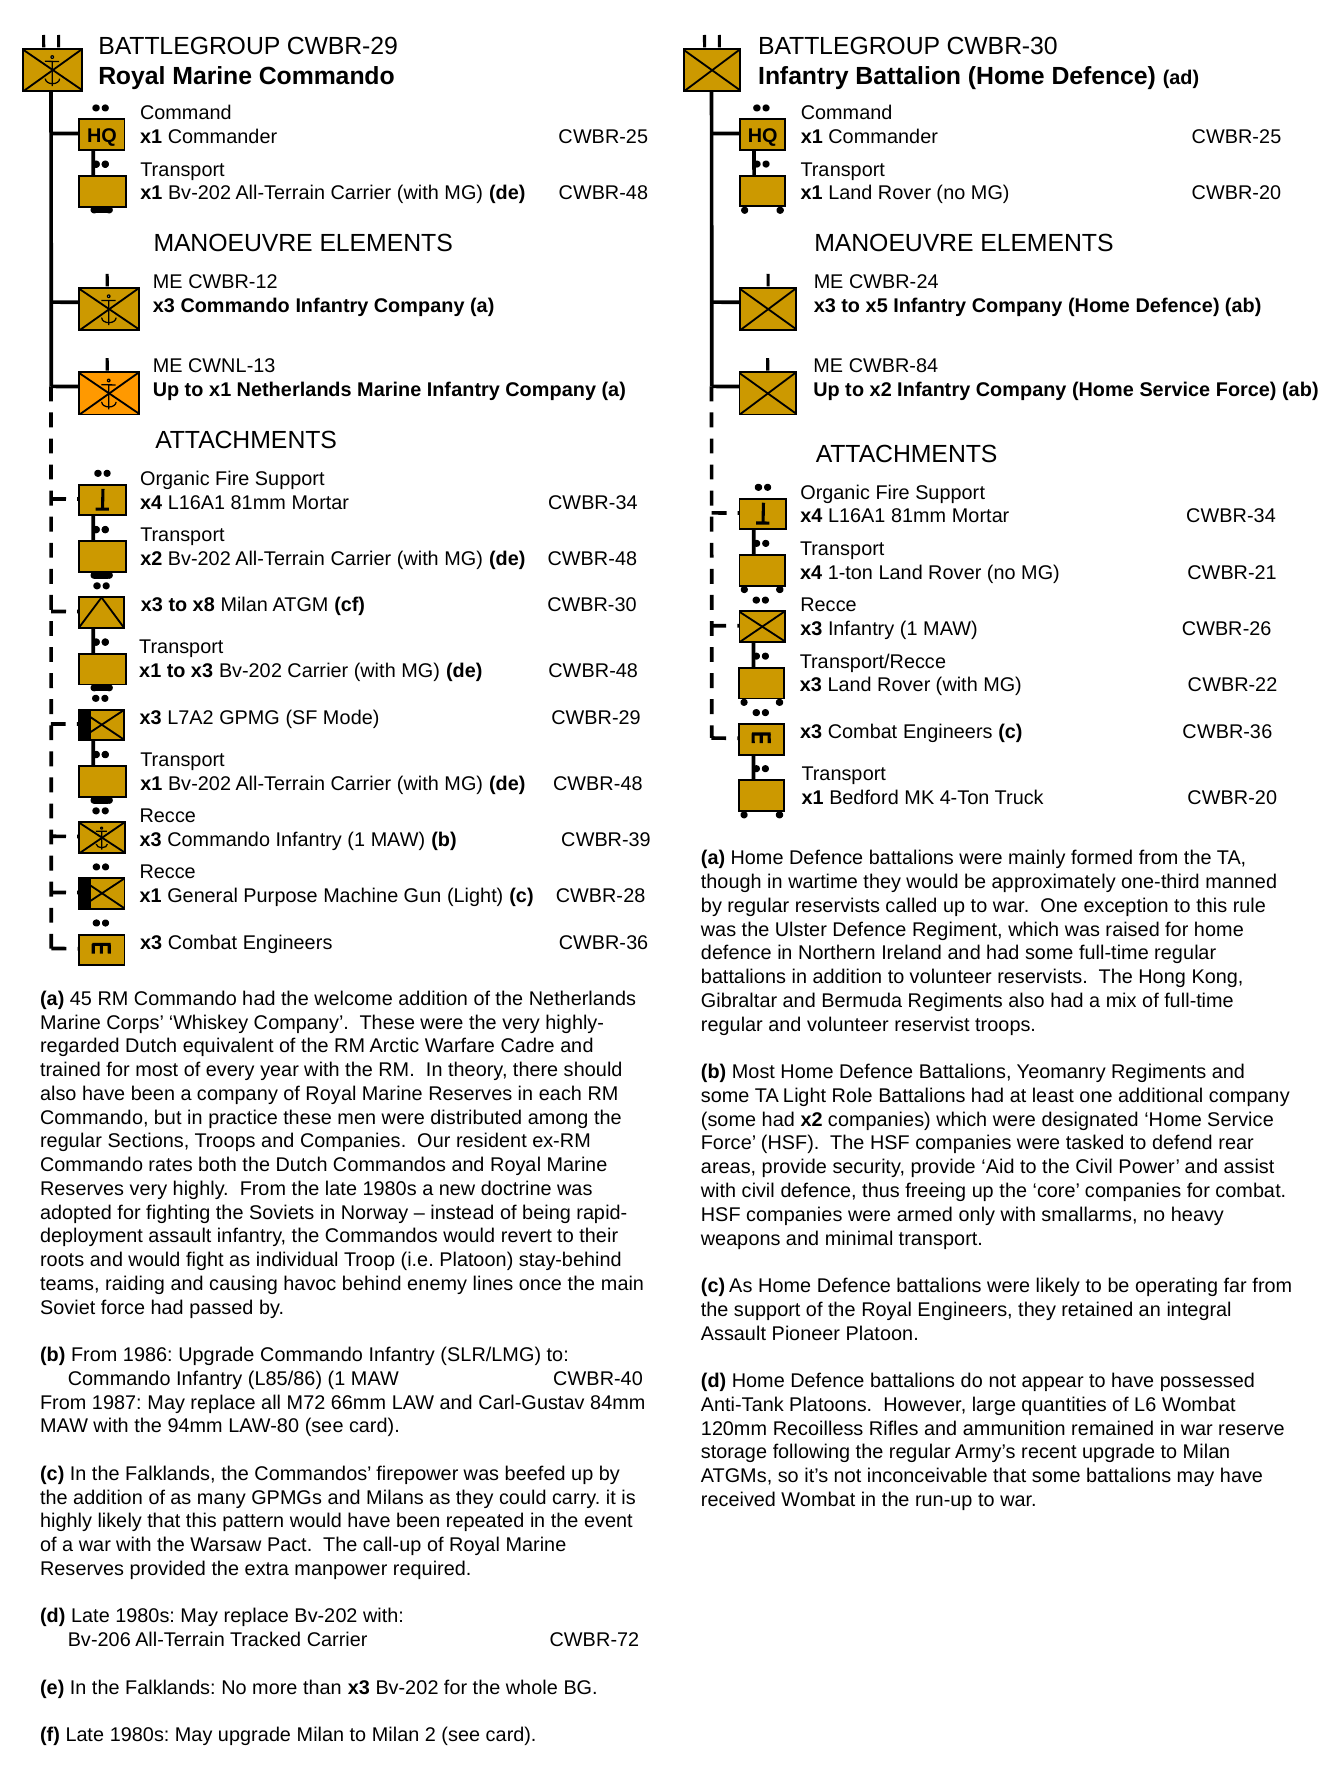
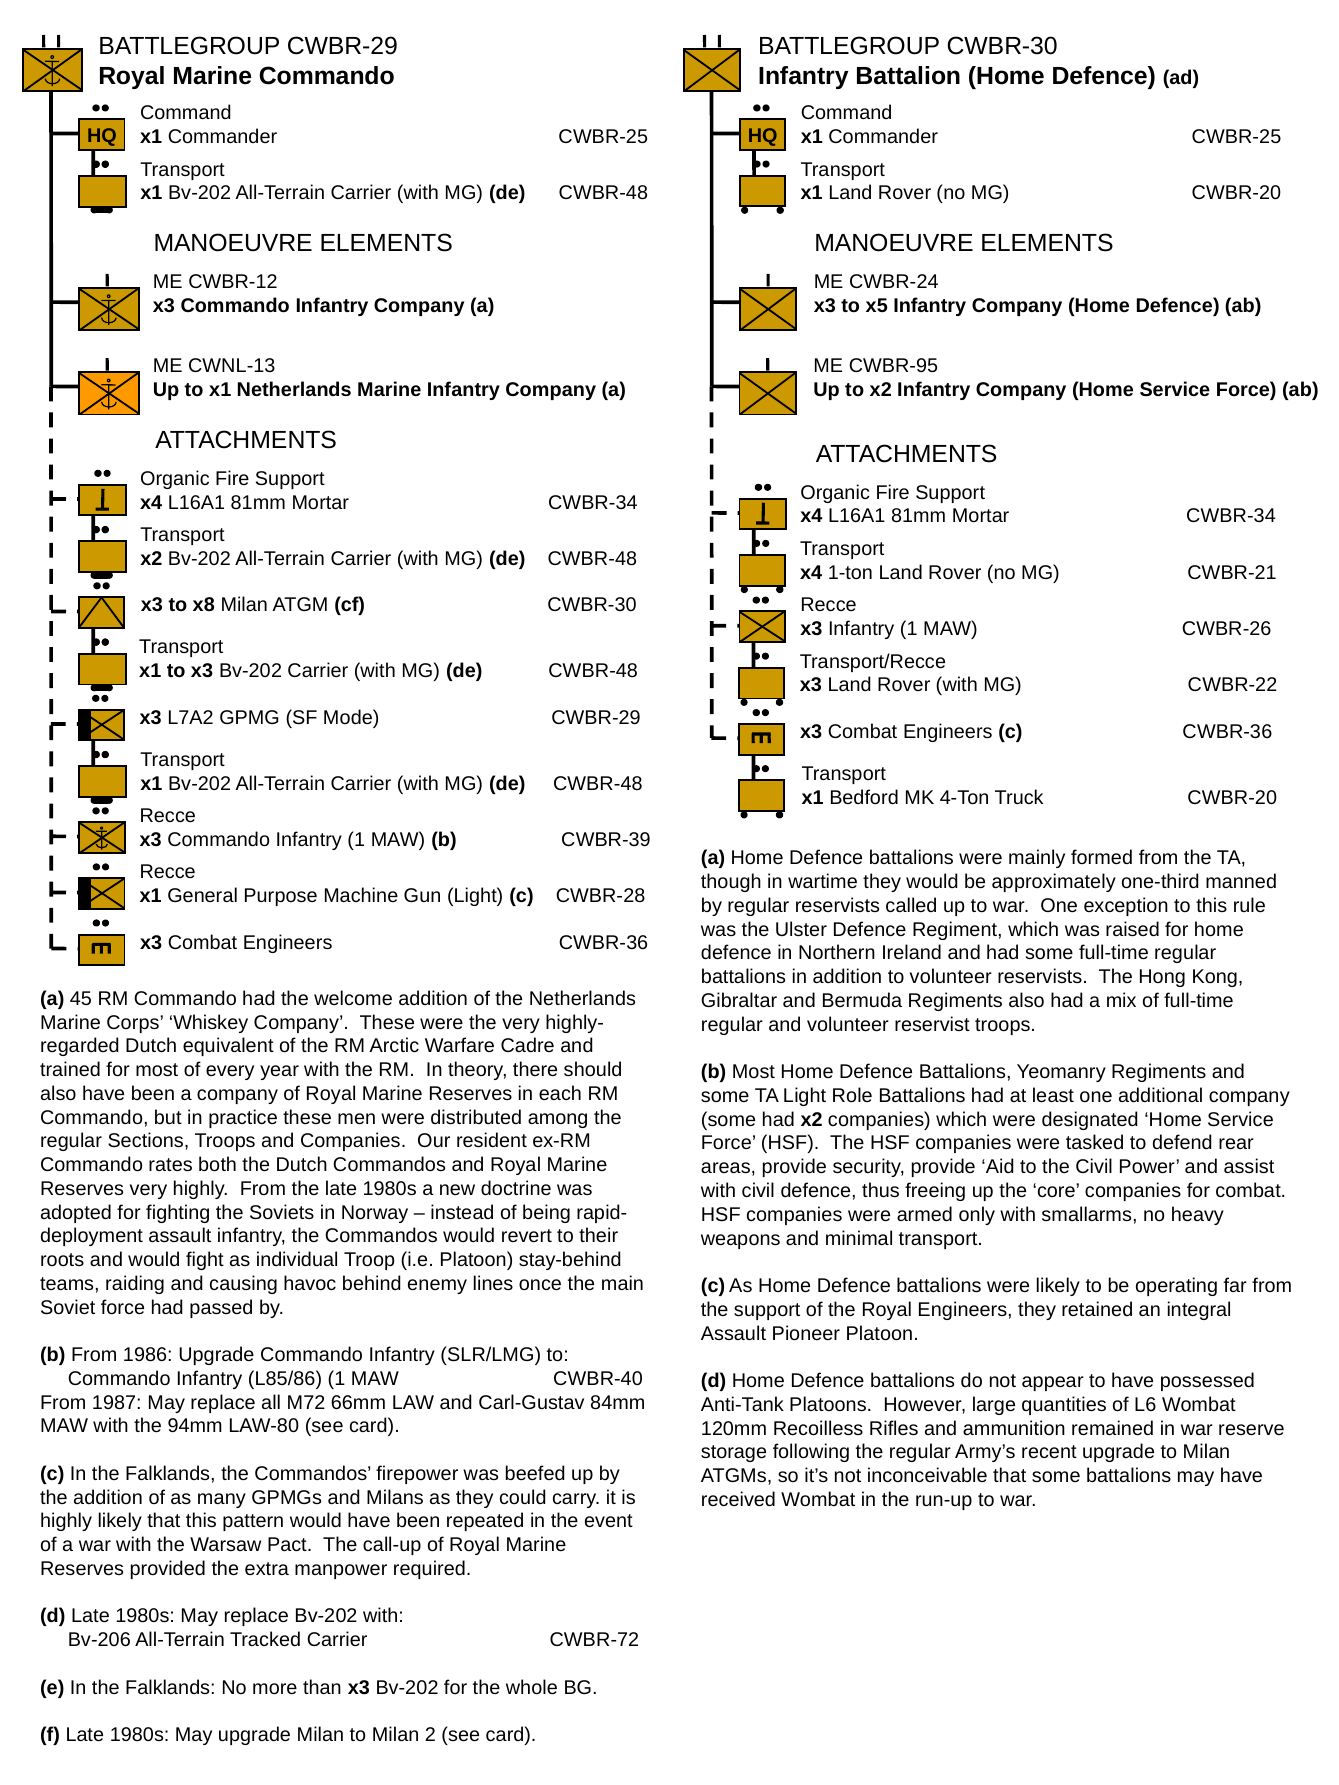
CWBR-84: CWBR-84 -> CWBR-95 (893, 366)
